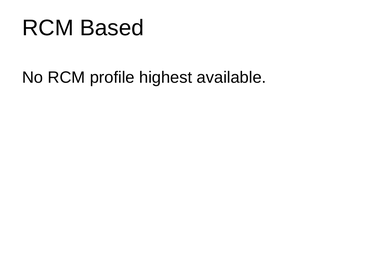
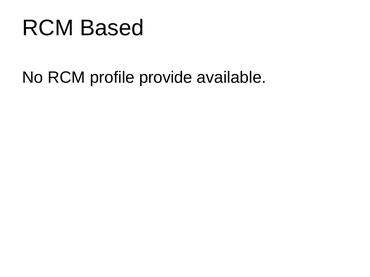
highest: highest -> provide (166, 78)
